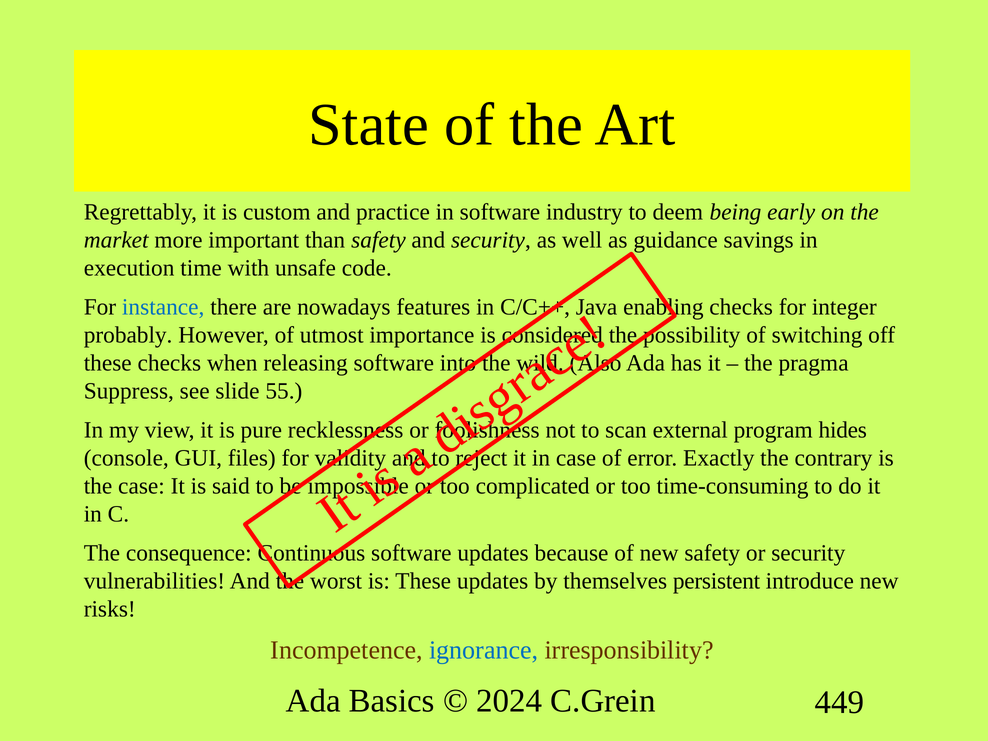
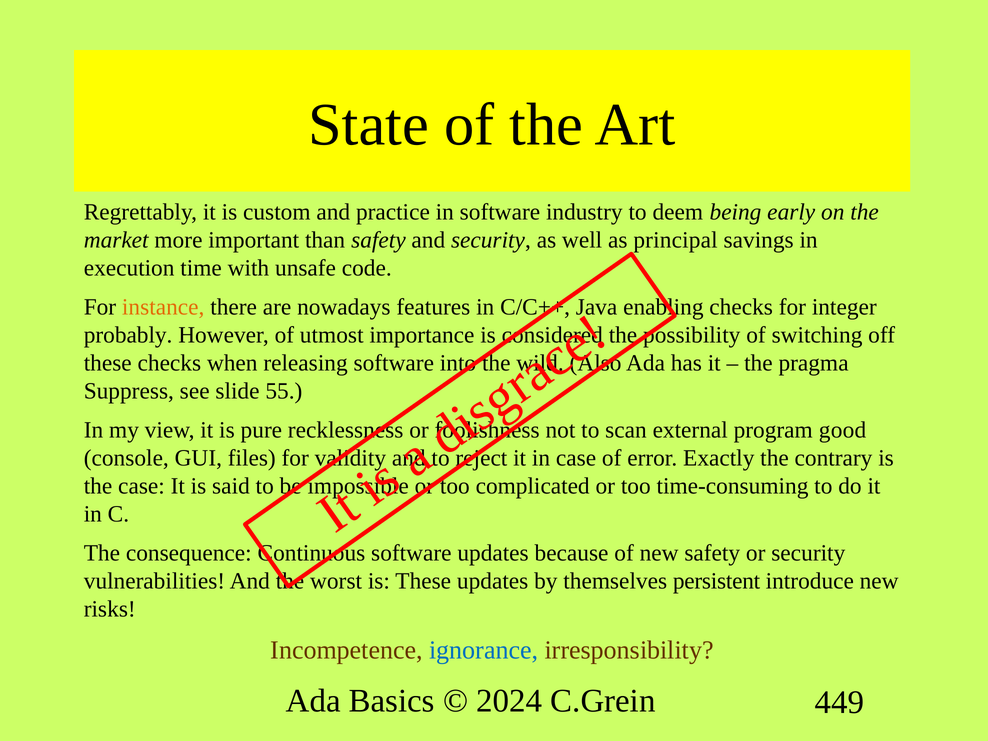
guidance: guidance -> principal (675, 240)
instance colour: blue -> orange (163, 307)
hides: hides -> good (843, 430)
